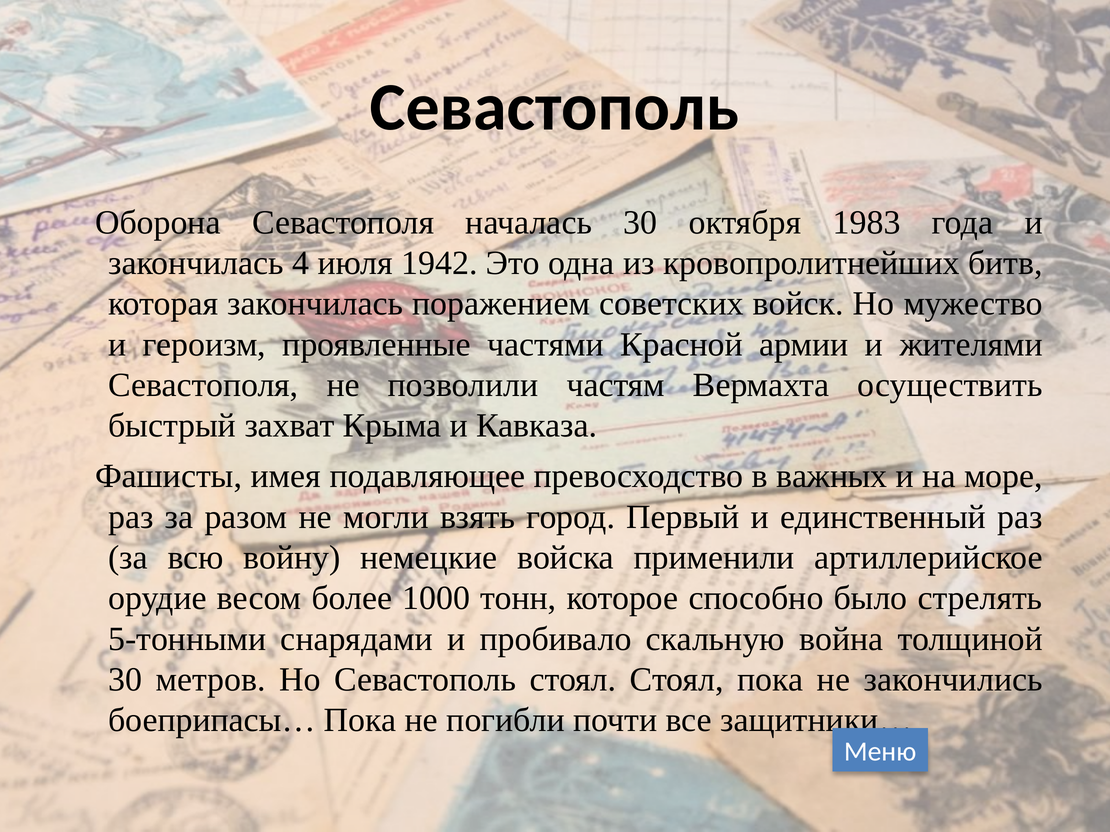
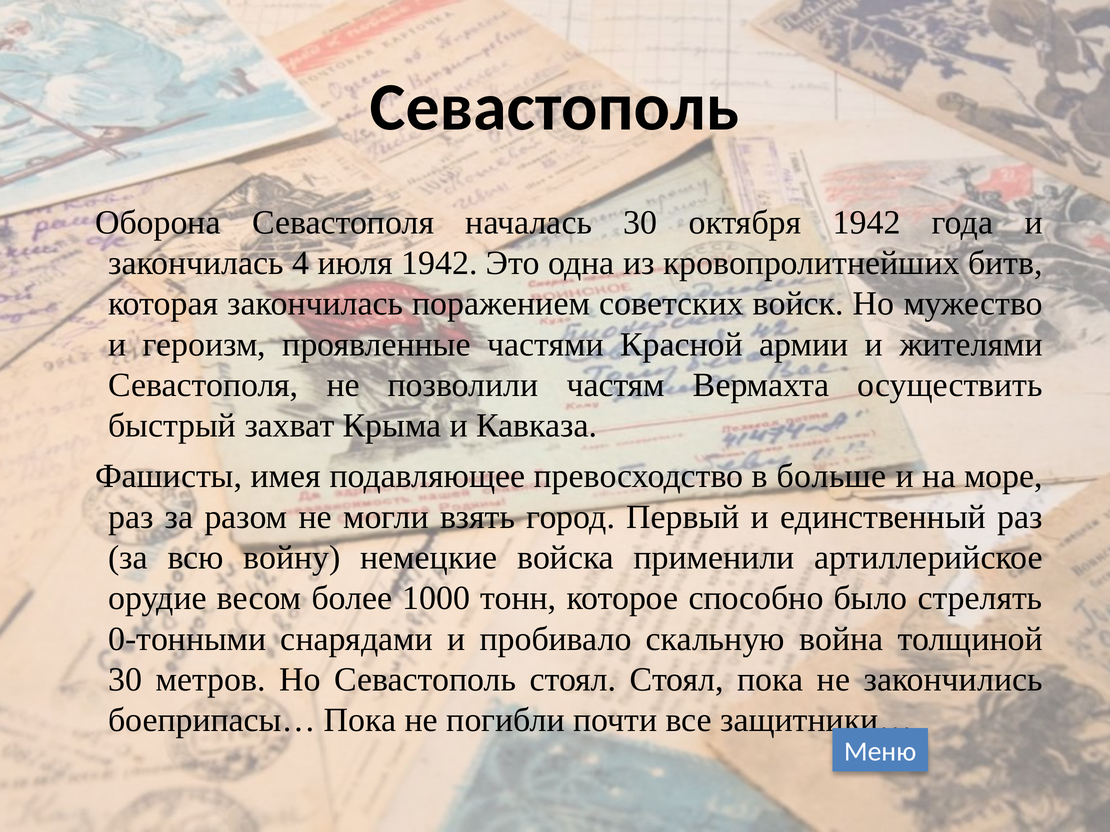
октября 1983: 1983 -> 1942 (867, 223)
важных: важных -> больше (832, 477)
5-тонными: 5-тонными -> 0-тонными (187, 639)
